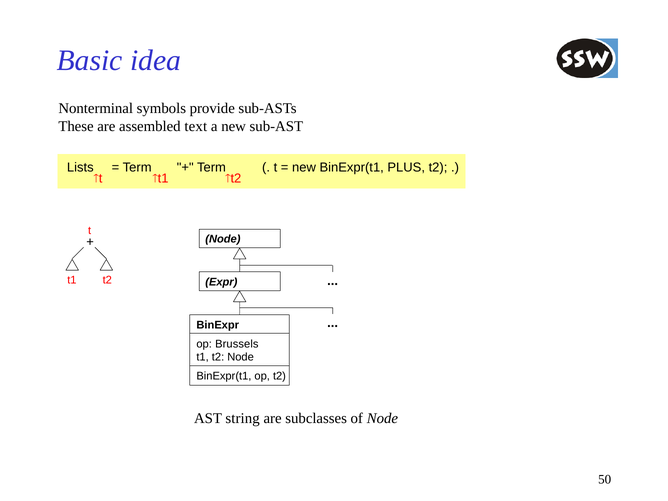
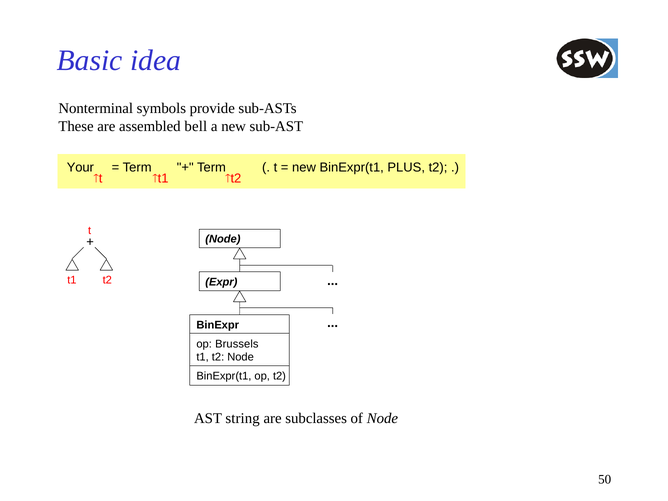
text: text -> bell (196, 126)
Lists: Lists -> Your (80, 167)
